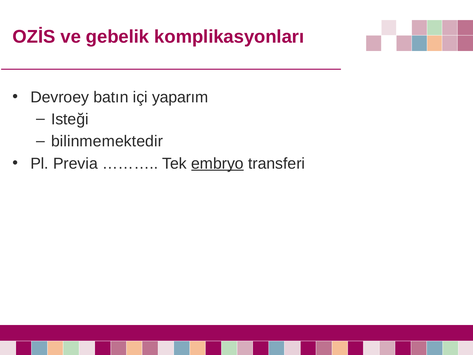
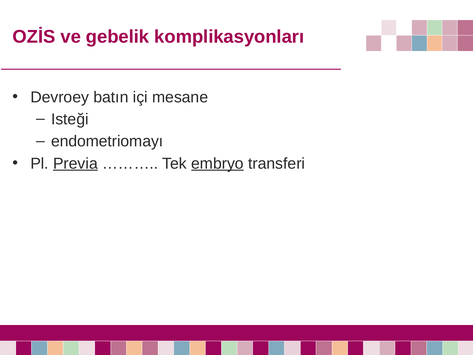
yaparım: yaparım -> mesane (180, 97)
bilinmemektedir: bilinmemektedir -> endometriomayı (107, 141)
Previa underline: none -> present (75, 163)
